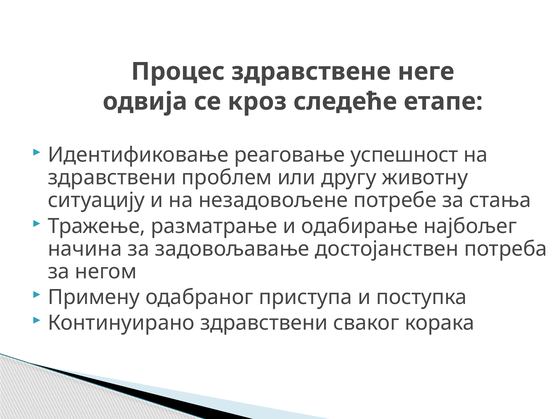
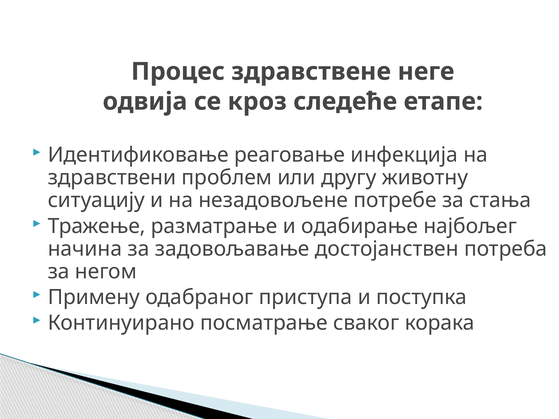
успешност: успешност -> инфекција (404, 155)
Континуирано здравствени: здравствени -> посматрање (264, 323)
